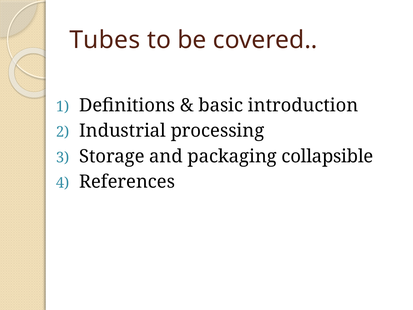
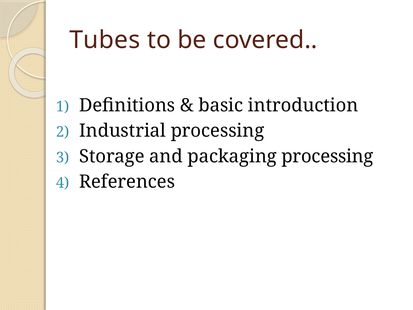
packaging collapsible: collapsible -> processing (327, 156)
